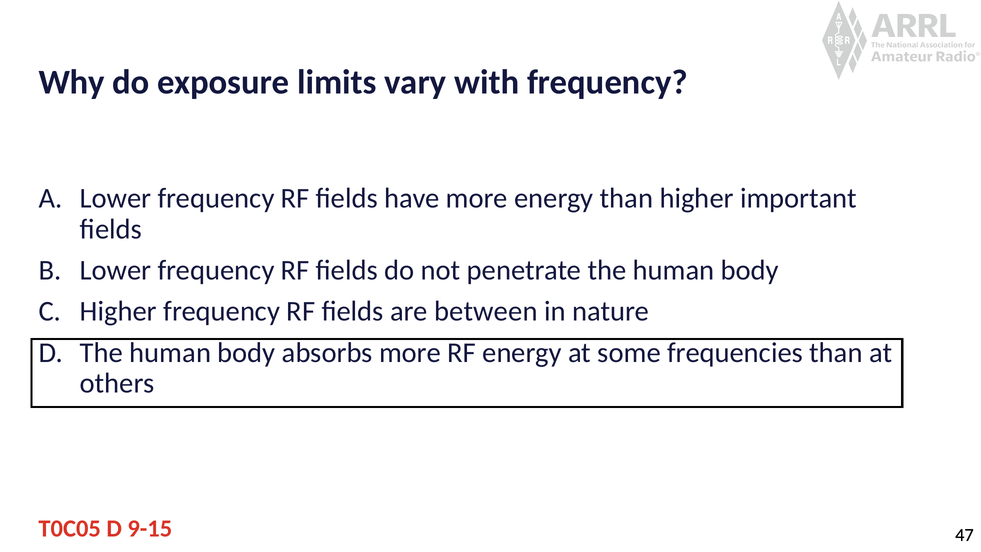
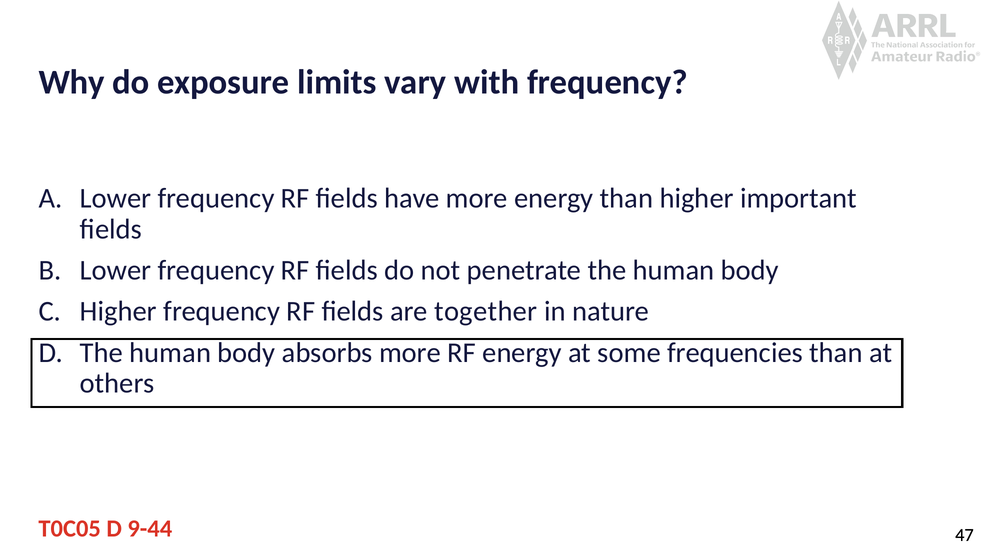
between: between -> together (486, 311)
9-15: 9-15 -> 9-44 (150, 528)
